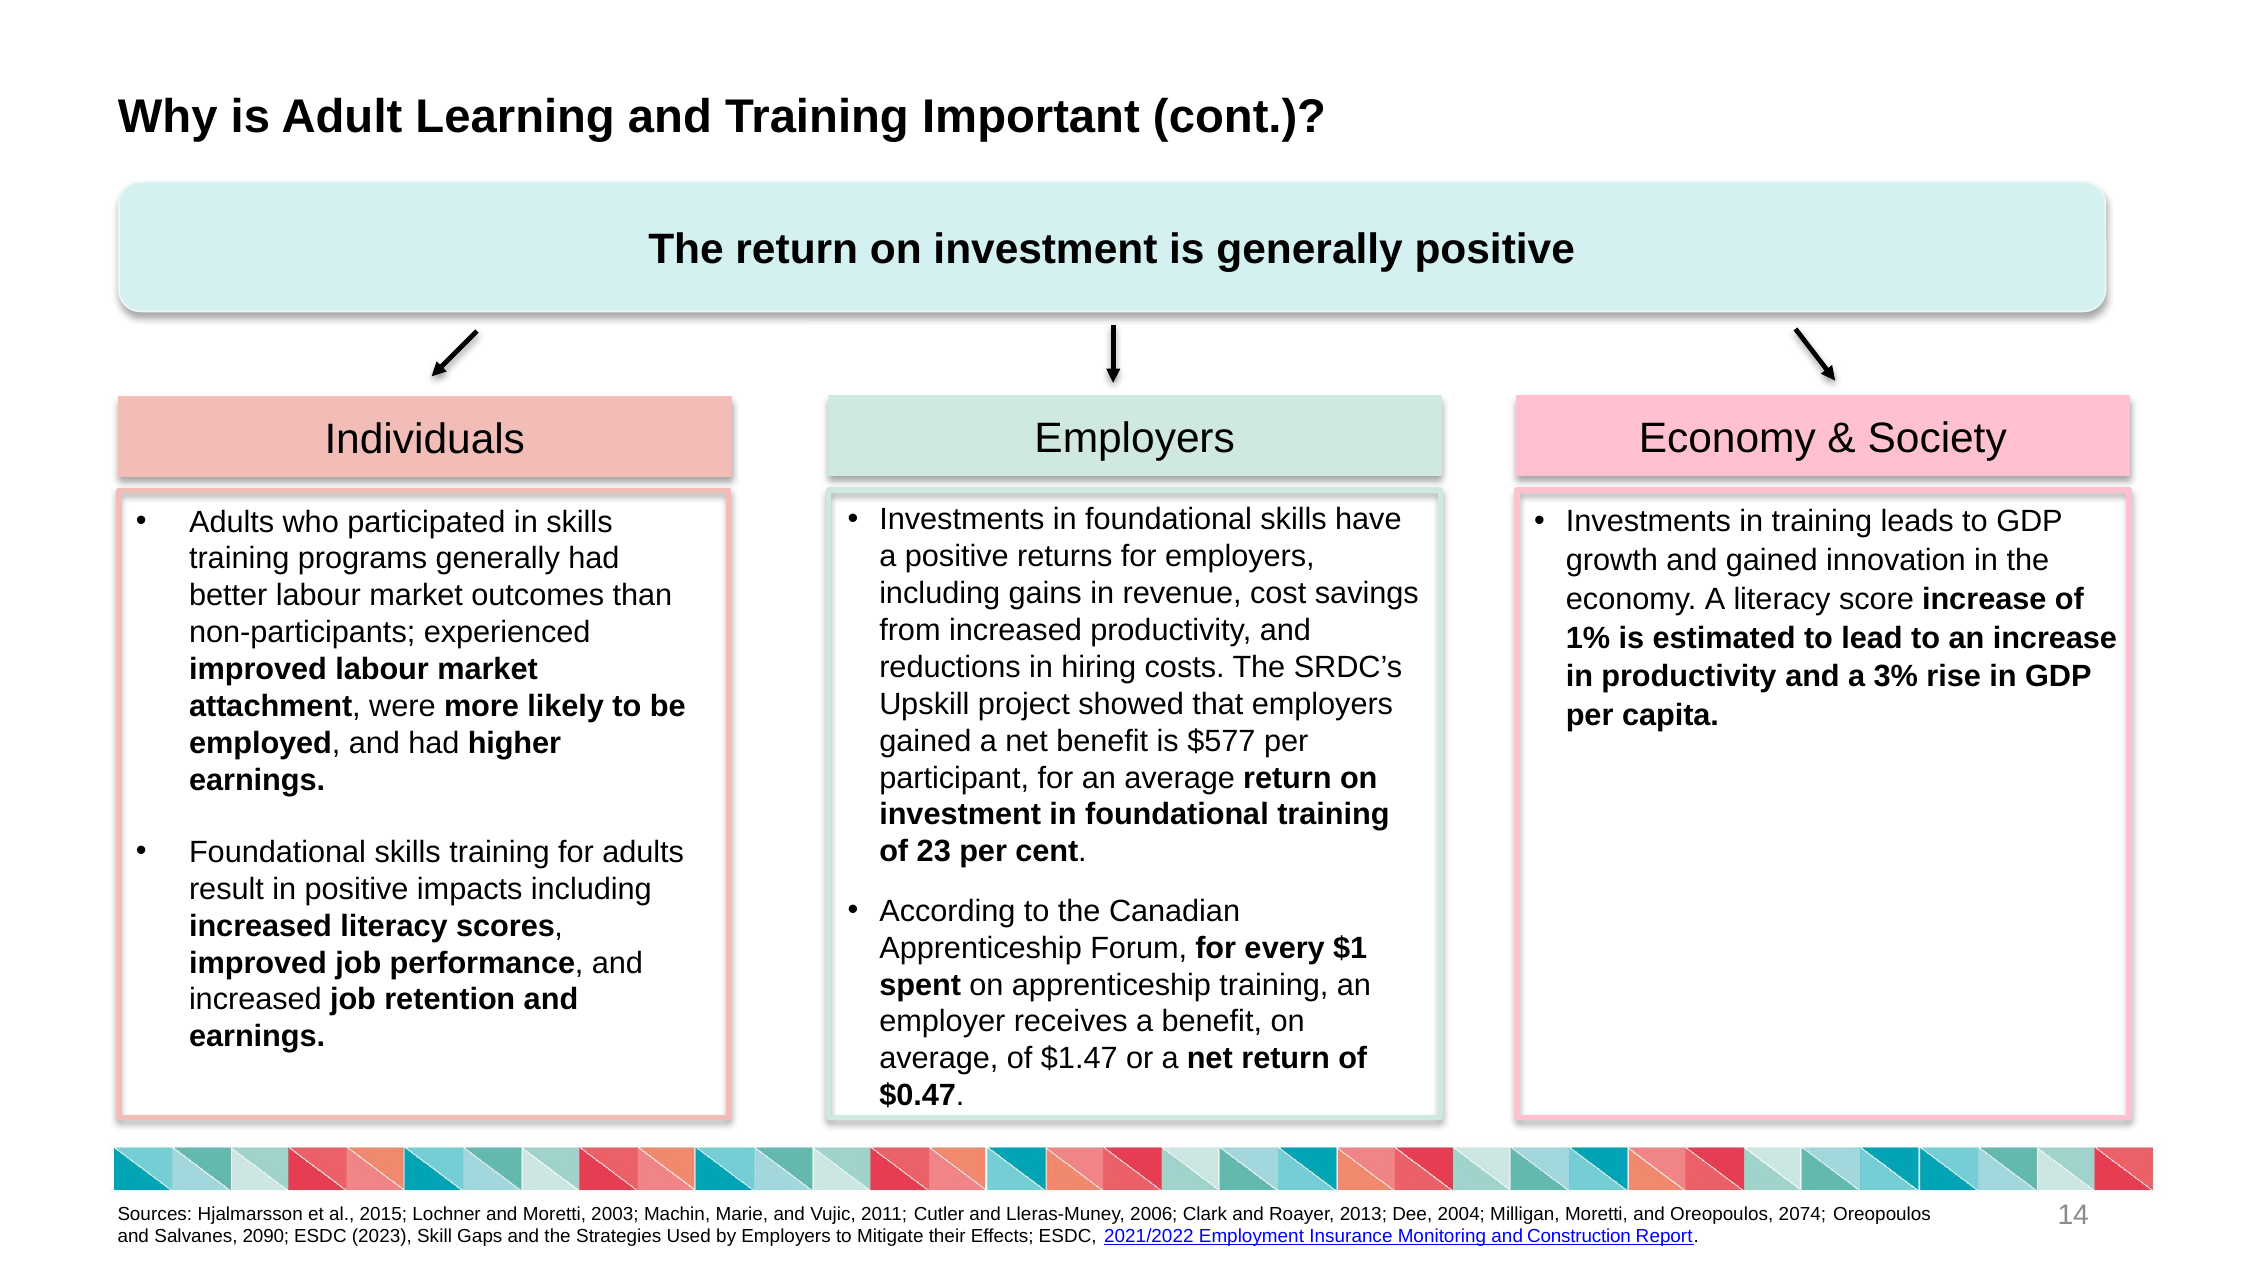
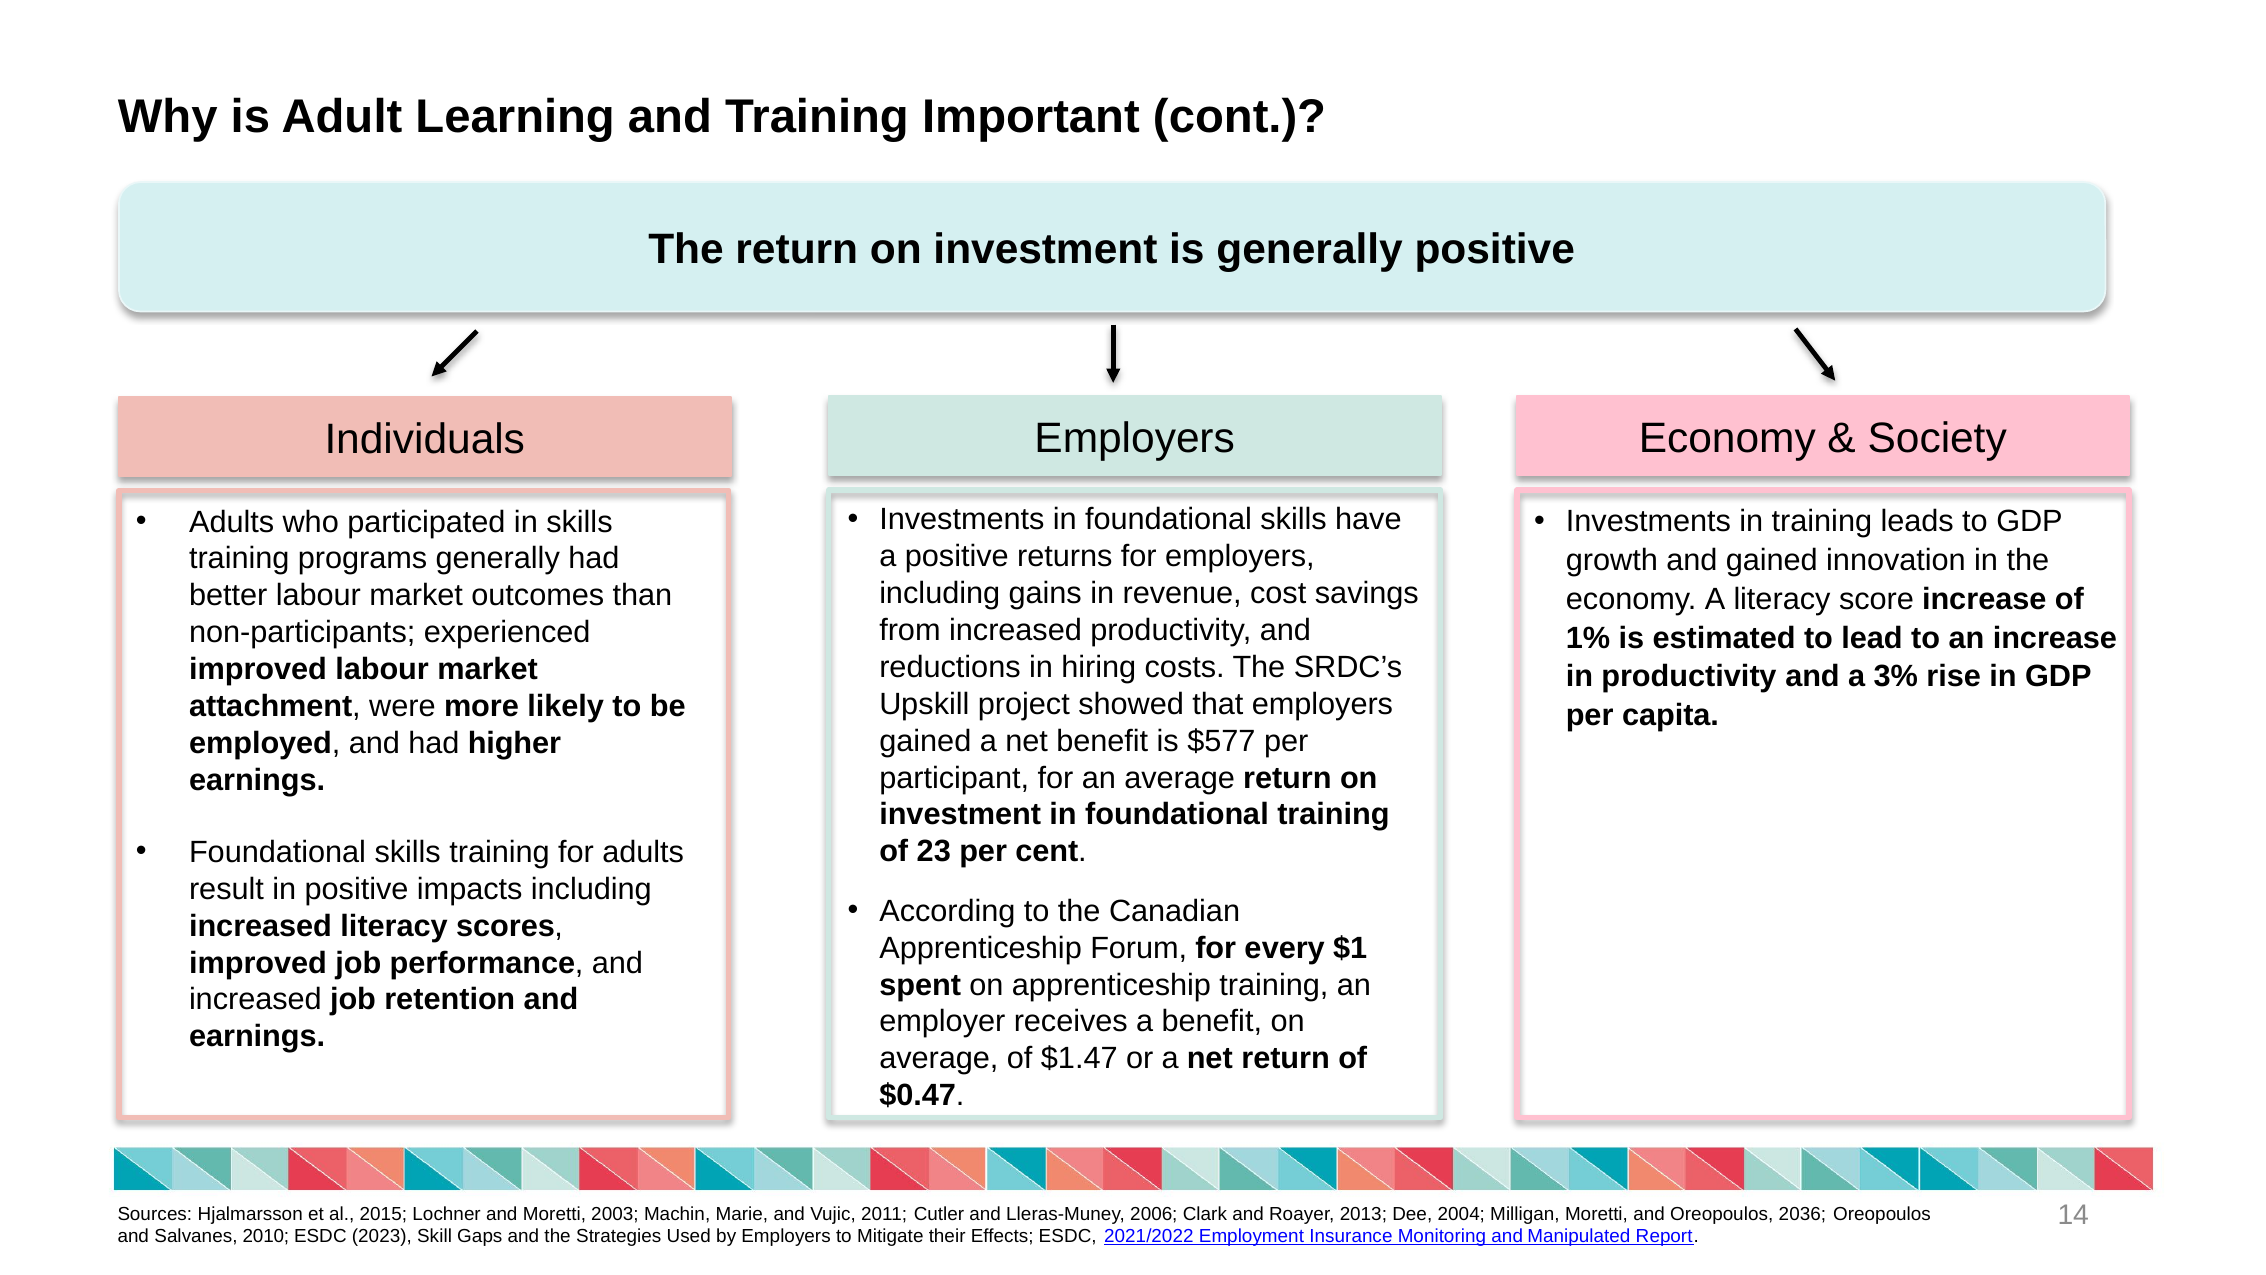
2074: 2074 -> 2036 (1802, 1214)
2090: 2090 -> 2010 (266, 1236)
Construction: Construction -> Manipulated (1579, 1236)
